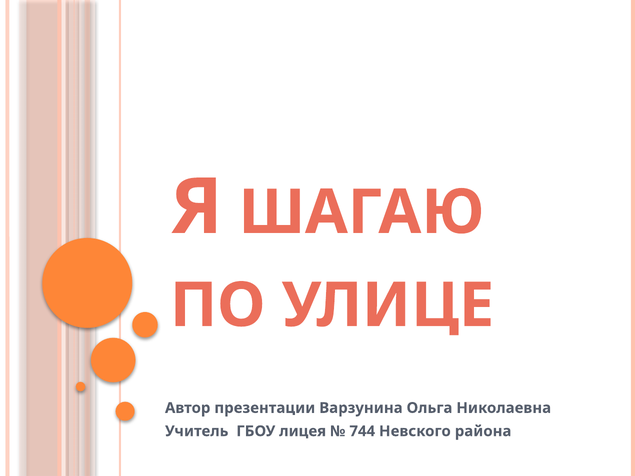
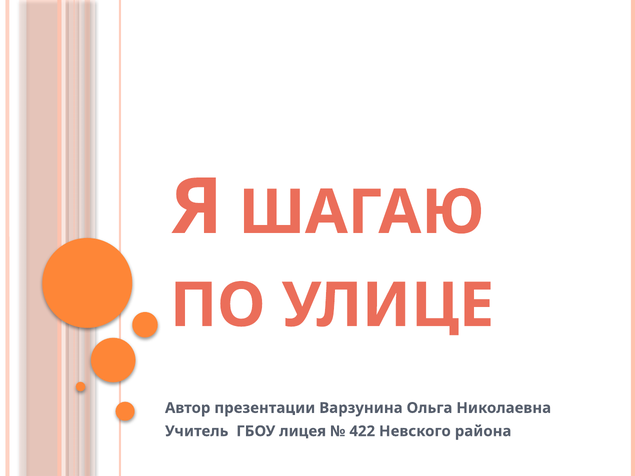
744: 744 -> 422 (362, 431)
